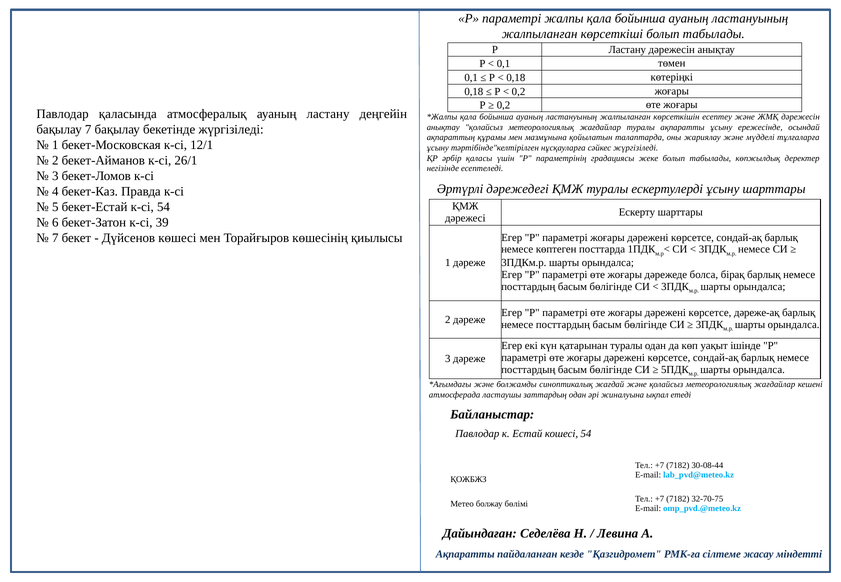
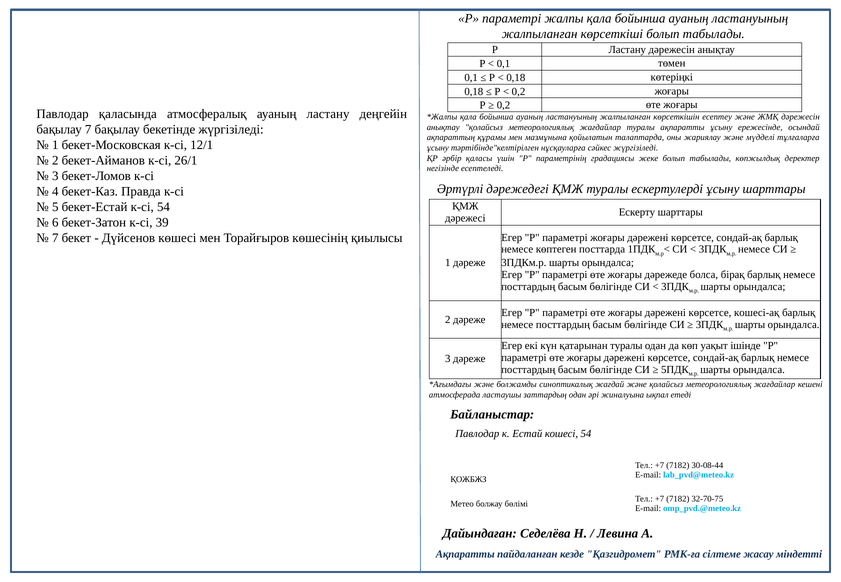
дәреже-ақ: дәреже-ақ -> кошесi-ақ (757, 313)
